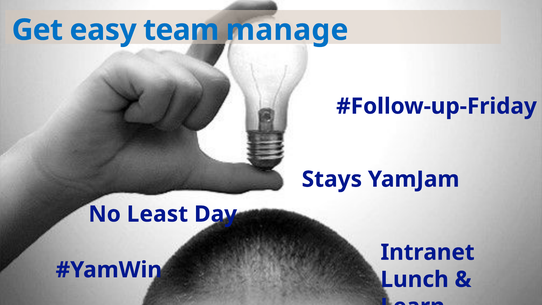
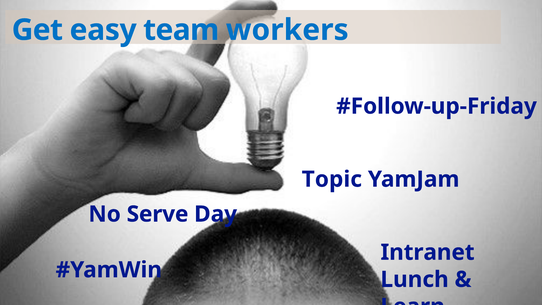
manage: manage -> workers (287, 30)
Stays: Stays -> Topic (332, 179)
Least: Least -> Serve (158, 214)
